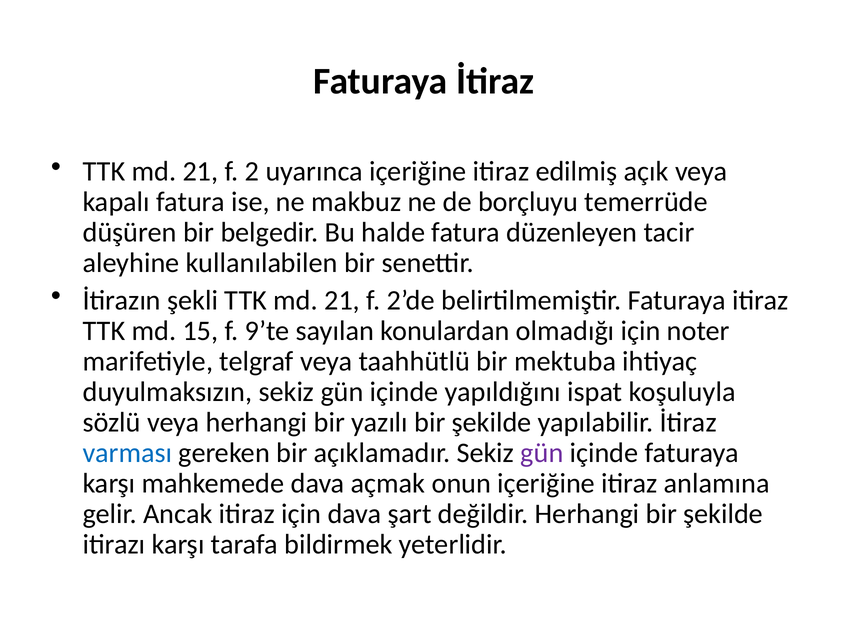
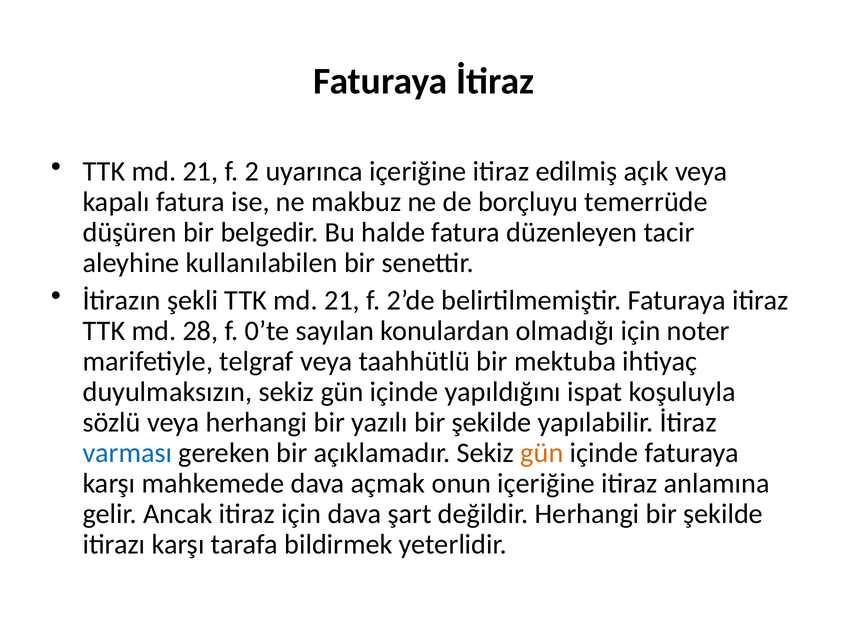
15: 15 -> 28 (200, 331)
9’te: 9’te -> 0’te (267, 331)
gün colour: purple -> orange (542, 453)
